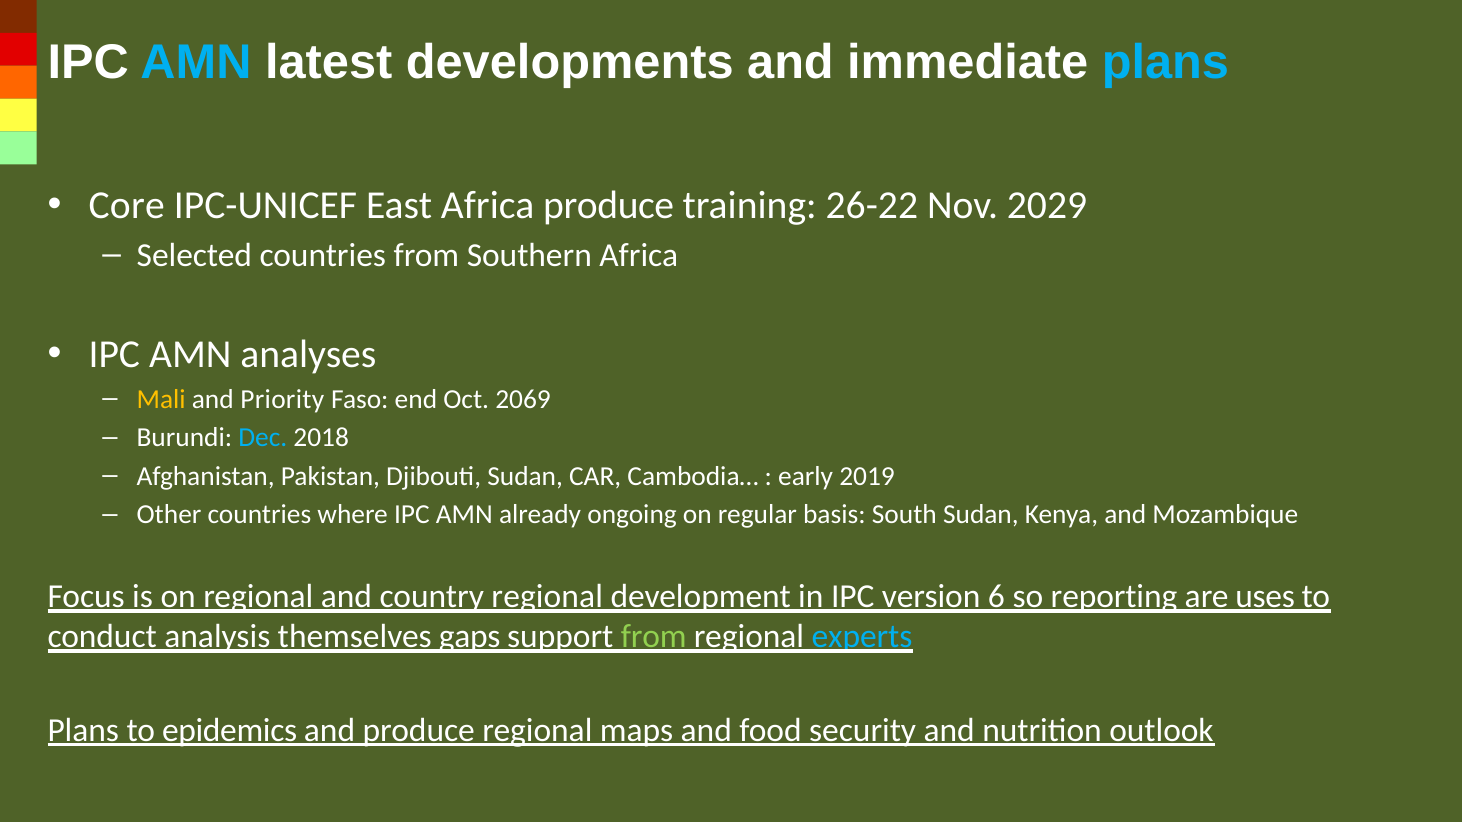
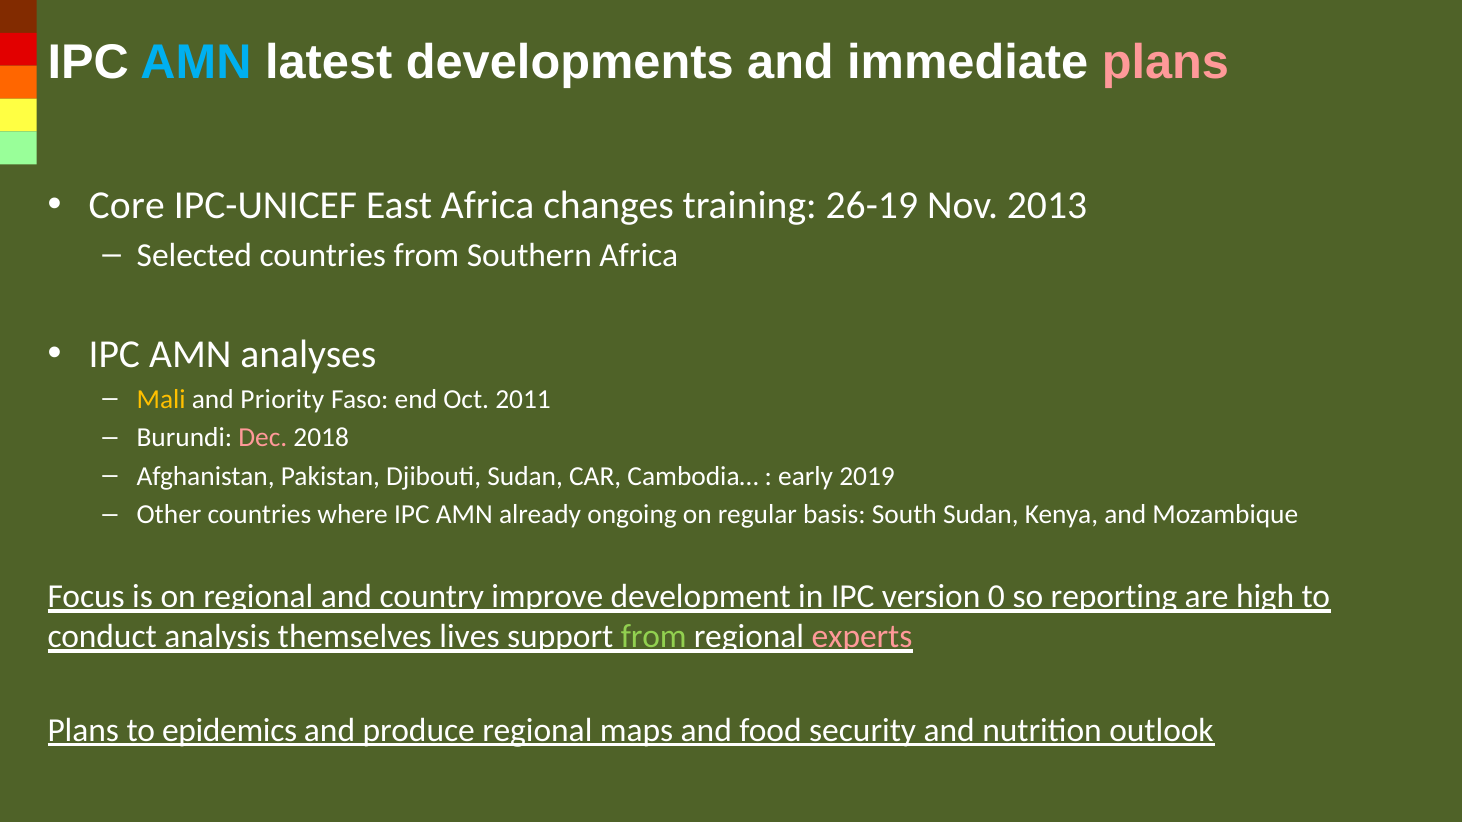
plans colour: light blue -> pink (1165, 63)
Africa produce: produce -> changes (609, 206)
26-22: 26-22 -> 26-19 (872, 206)
2029: 2029 -> 2013 (1047, 206)
2069: 2069 -> 2011 (523, 400)
Dec colour: light blue -> pink (263, 438)
country regional: regional -> improve (547, 597)
6: 6 -> 0 (996, 597)
uses: uses -> high (1265, 597)
gaps: gaps -> lives (469, 637)
experts colour: light blue -> pink (862, 637)
